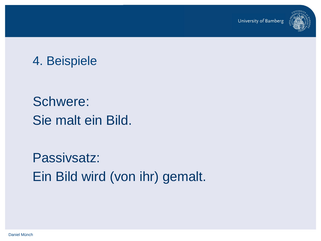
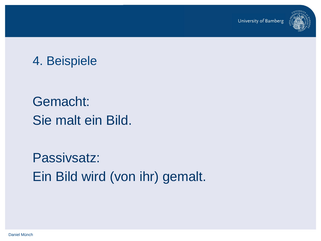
Schwere: Schwere -> Gemacht (61, 102)
